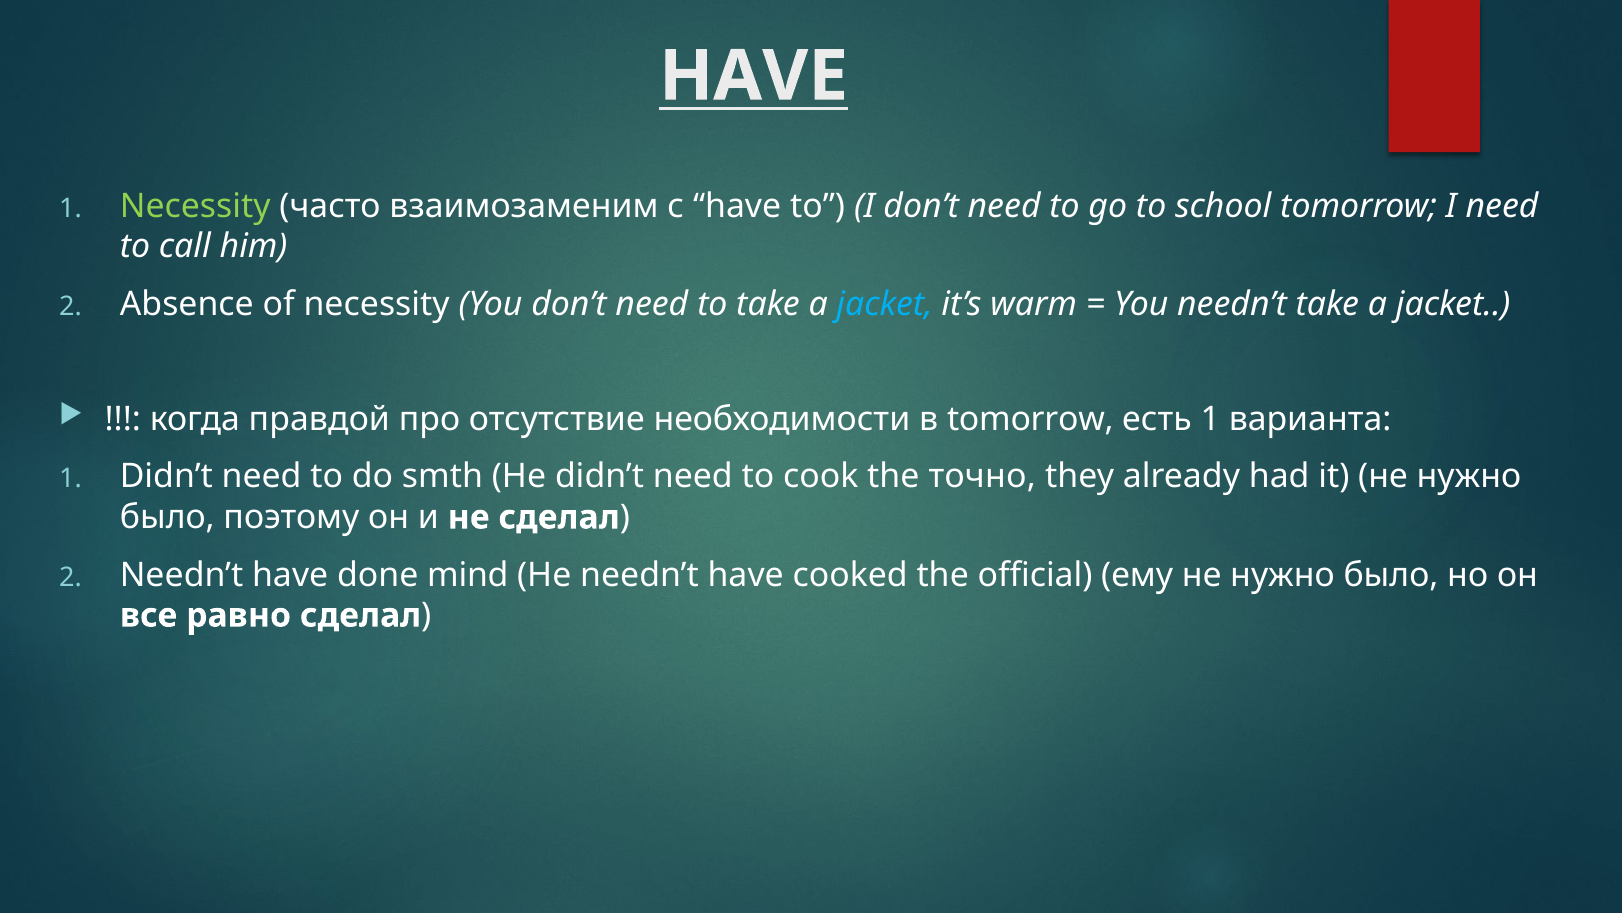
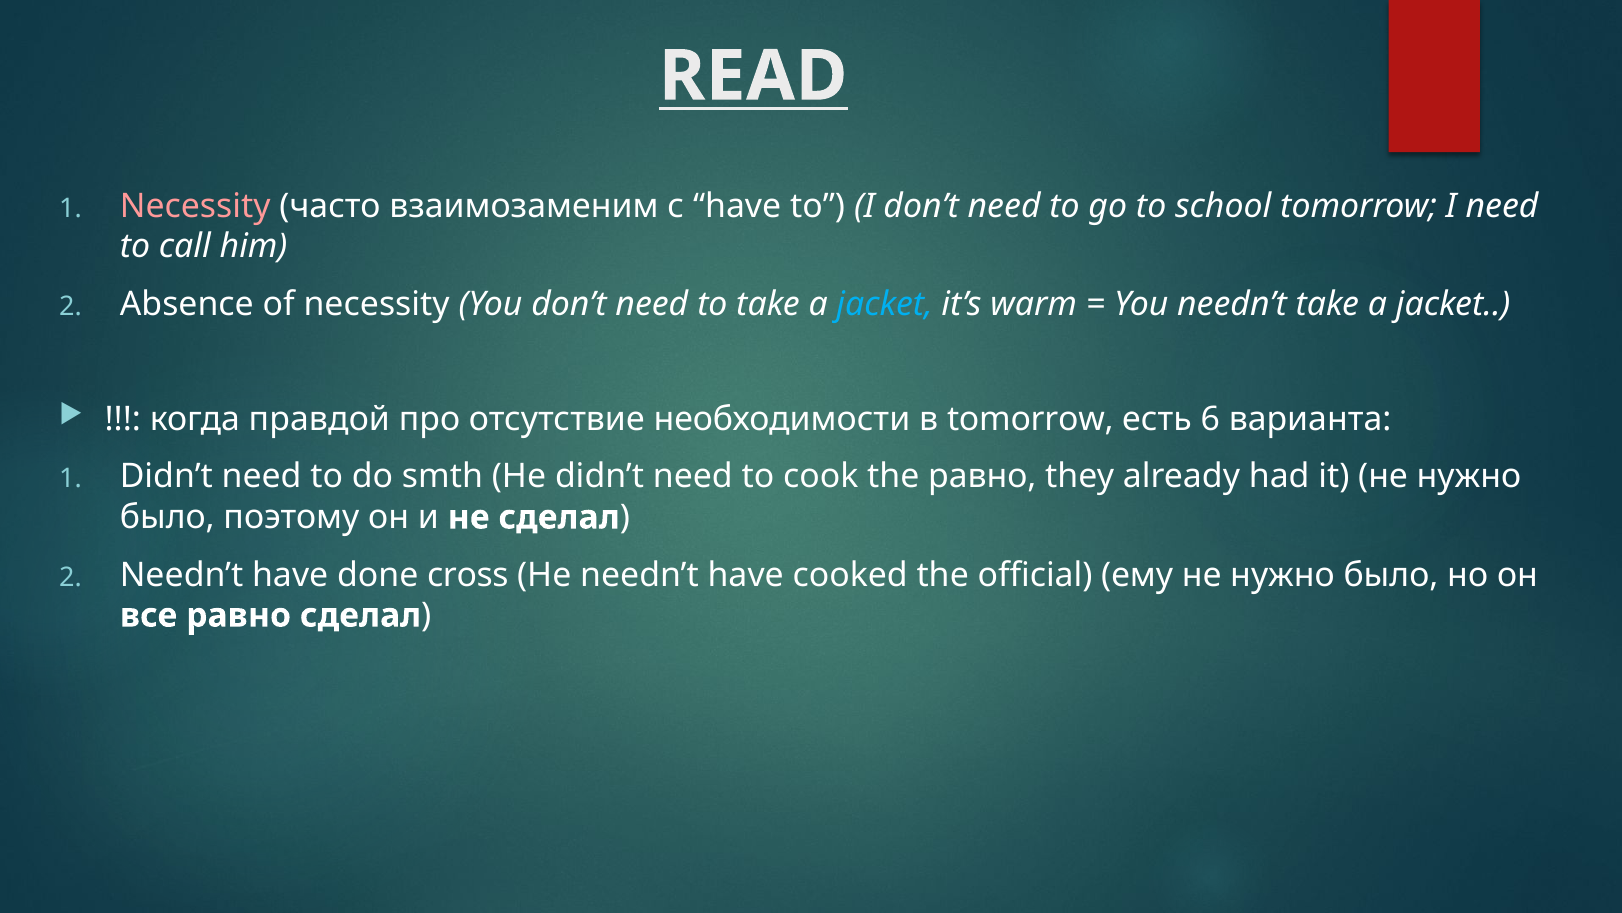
HAVE: HAVE -> READ (753, 76)
Necessity colour: light green -> pink (195, 206)
есть 1: 1 -> 6 (1210, 419)
the точно: точно -> равно (982, 476)
mind: mind -> cross (468, 574)
